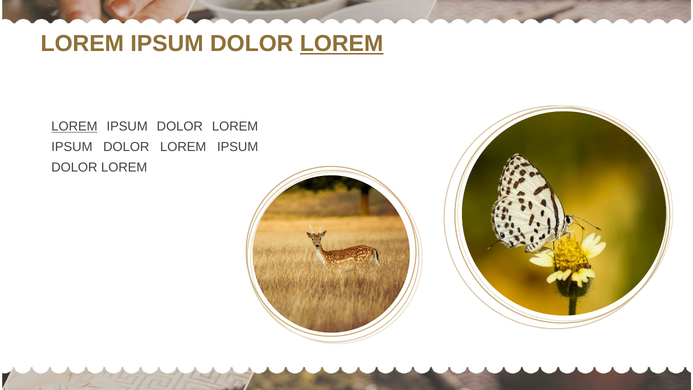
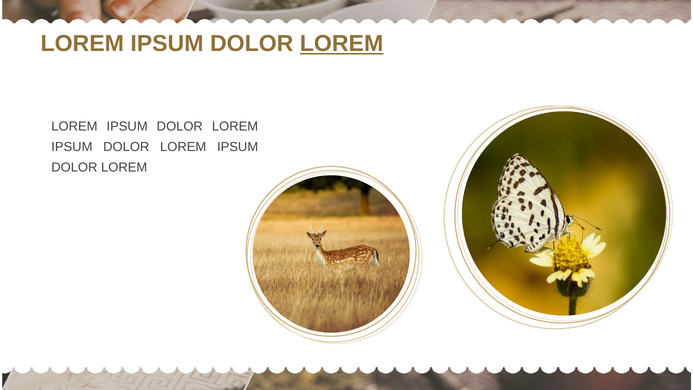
LOREM underline: present -> none (74, 127)
